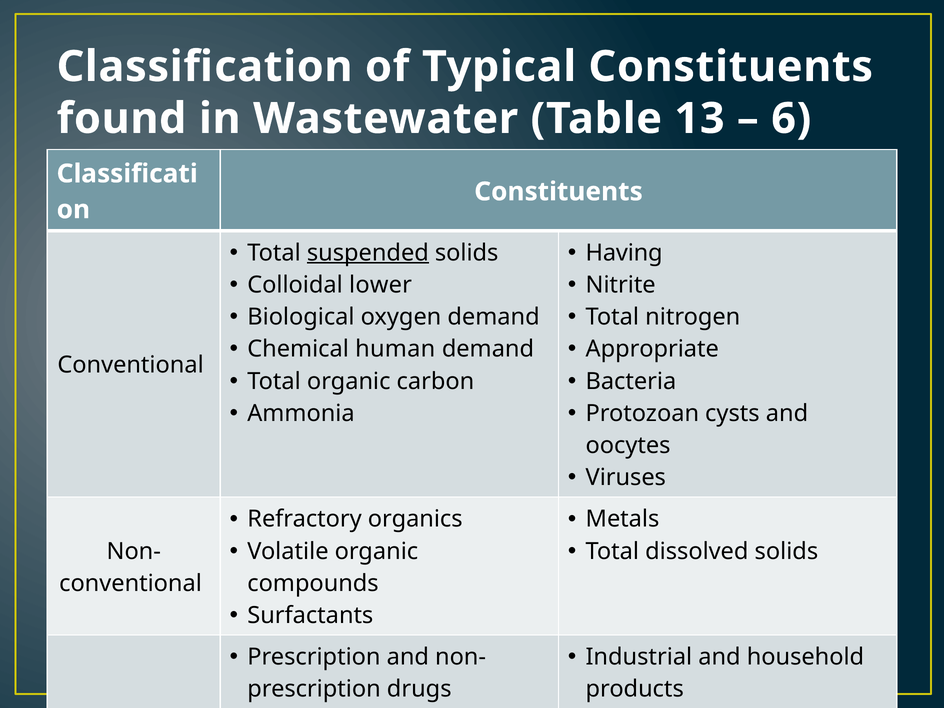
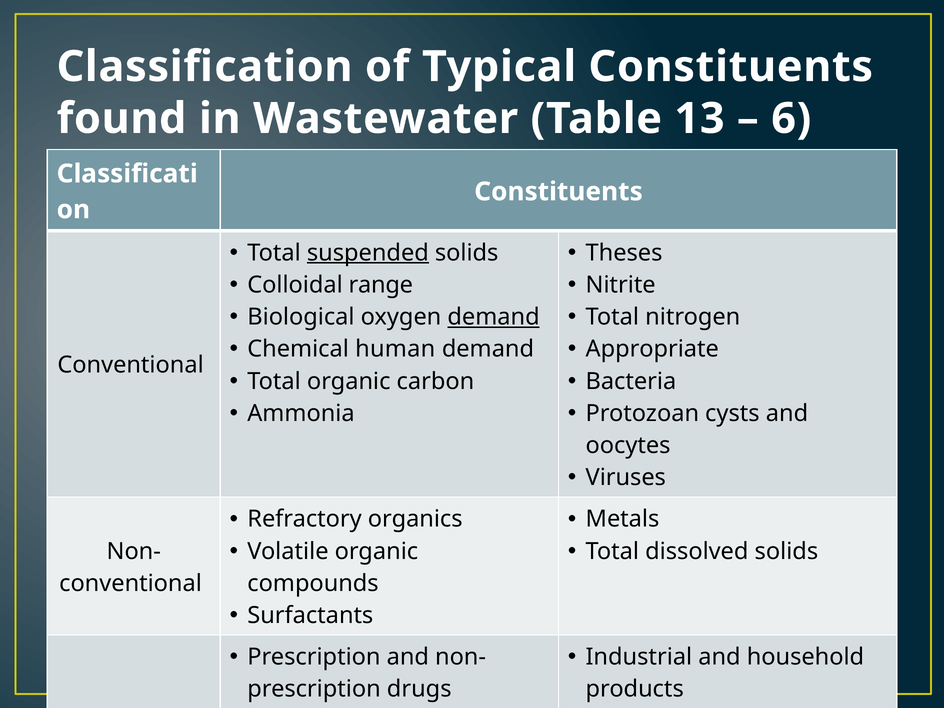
Having: Having -> Theses (624, 253)
lower: lower -> range (381, 285)
demand underline: none -> present (494, 317)
